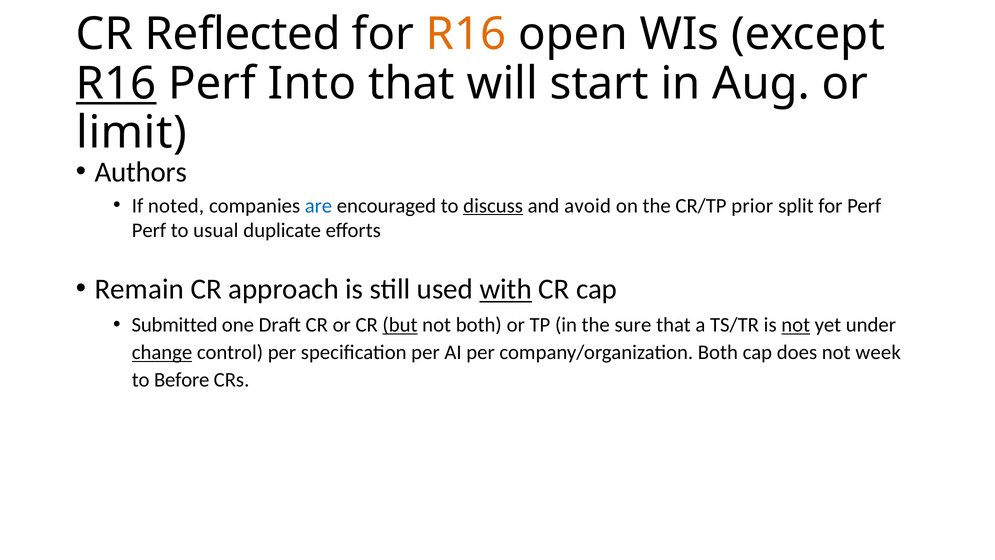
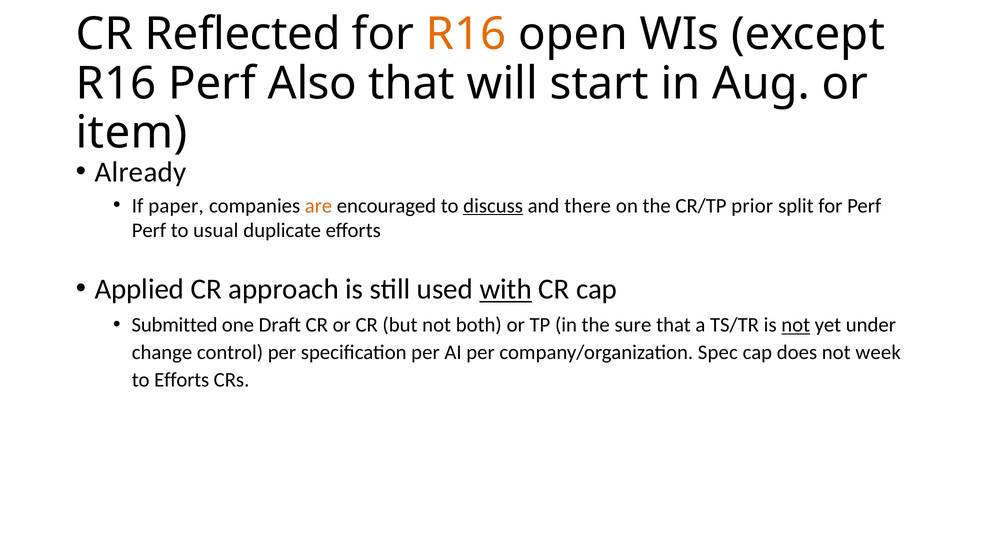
R16 underline: present -> none (116, 84)
Into: Into -> Also (312, 84)
limit: limit -> item (132, 133)
Authors: Authors -> Already (141, 172)
noted: noted -> paper (176, 206)
are colour: blue -> orange (319, 206)
avoid: avoid -> there (588, 206)
Remain: Remain -> Applied (139, 289)
but underline: present -> none (400, 325)
change underline: present -> none (162, 352)
company/organization Both: Both -> Spec (718, 352)
to Before: Before -> Efforts (182, 380)
